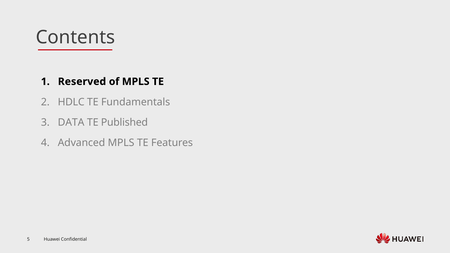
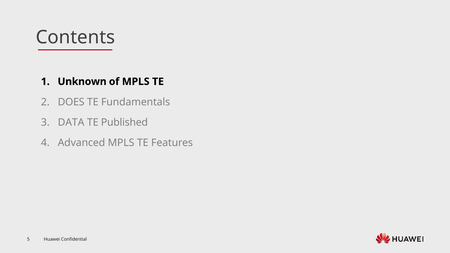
Reserved: Reserved -> Unknown (82, 82)
HDLC: HDLC -> DOES (71, 102)
